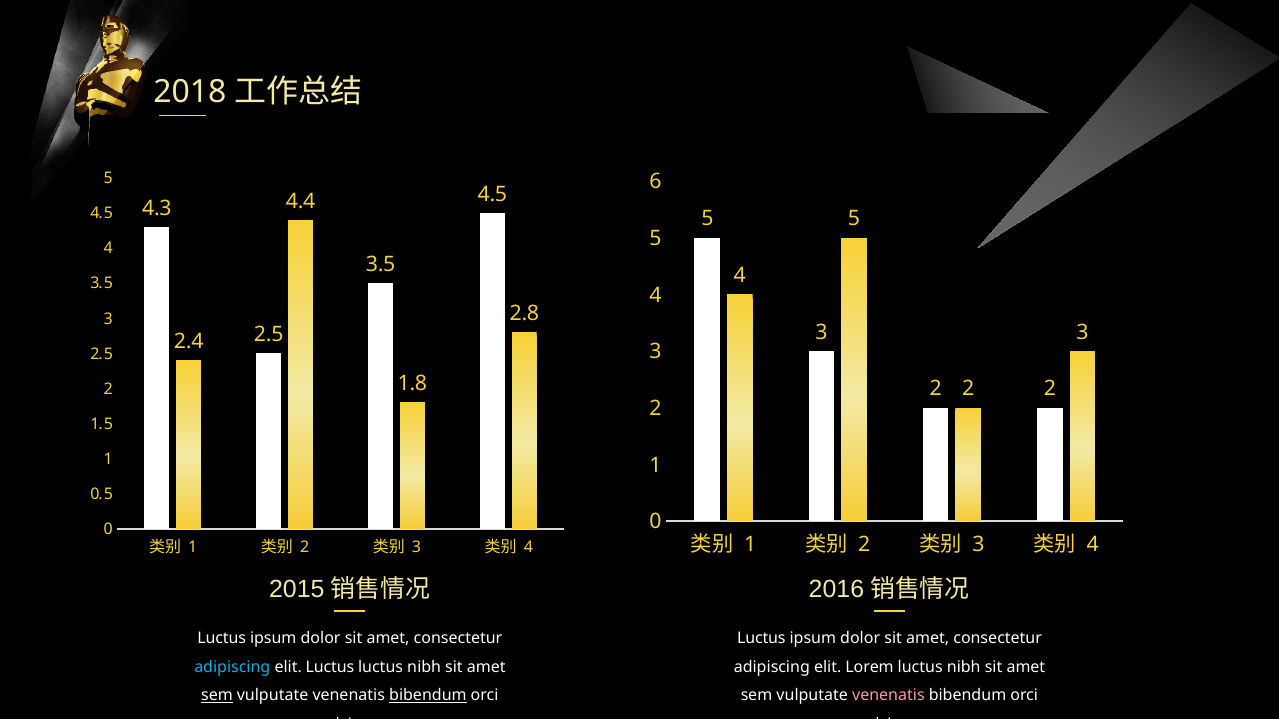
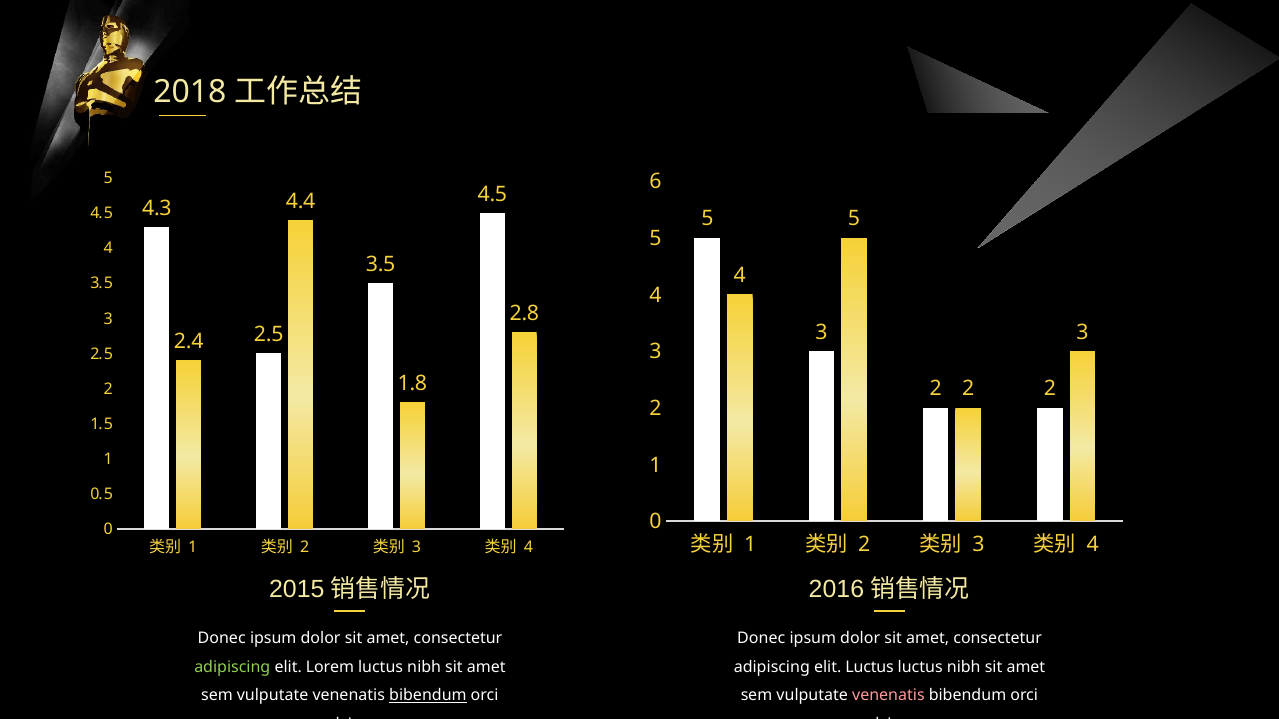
Luctus: Luctus -> Donec (222, 638)
Luctus: Luctus -> Donec (761, 638)
adipiscing colour: light blue -> light green (232, 667)
elit Luctus: Luctus -> Lorem (330, 667)
elit Lorem: Lorem -> Luctus (870, 667)
sem underline: present -> none (217, 696)
